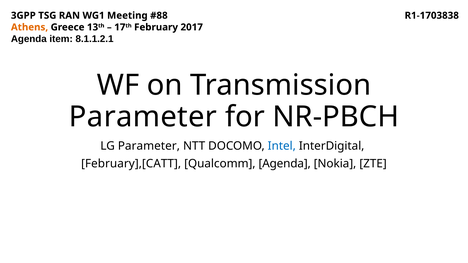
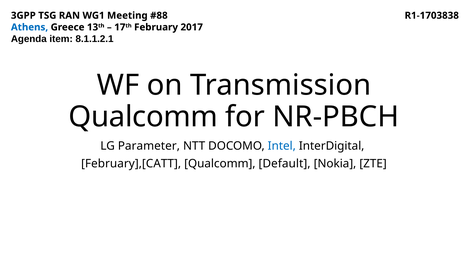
Athens colour: orange -> blue (30, 27)
Parameter: Parameter -> Qualcomm (143, 117)
Qualcomm Agenda: Agenda -> Default (285, 164)
